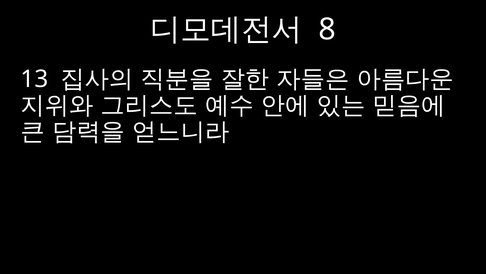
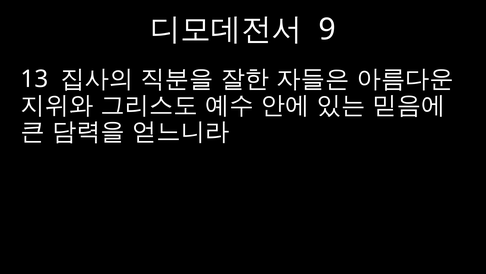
8: 8 -> 9 (327, 29)
